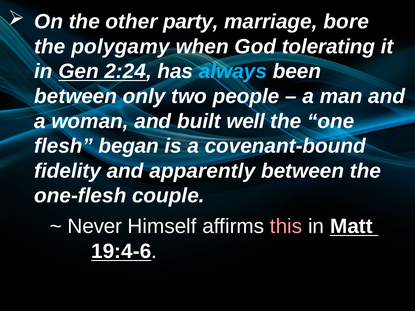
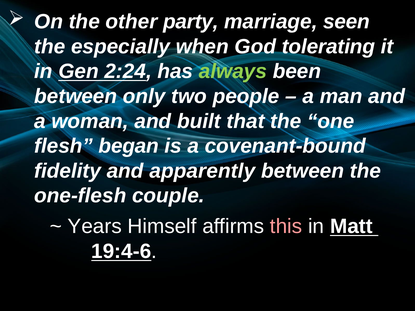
bore: bore -> seen (346, 22)
polygamy: polygamy -> especially (121, 47)
always colour: light blue -> light green (233, 71)
well: well -> that (246, 121)
Never: Never -> Years (95, 227)
